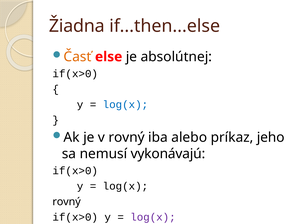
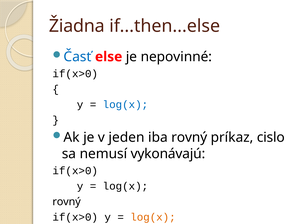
Časť colour: orange -> blue (77, 57)
absolútnej: absolútnej -> nepovinné (176, 57)
v rovný: rovný -> jeden (127, 138)
iba alebo: alebo -> rovný (189, 138)
jeho: jeho -> cislo (271, 138)
log(x colour: purple -> orange (153, 217)
